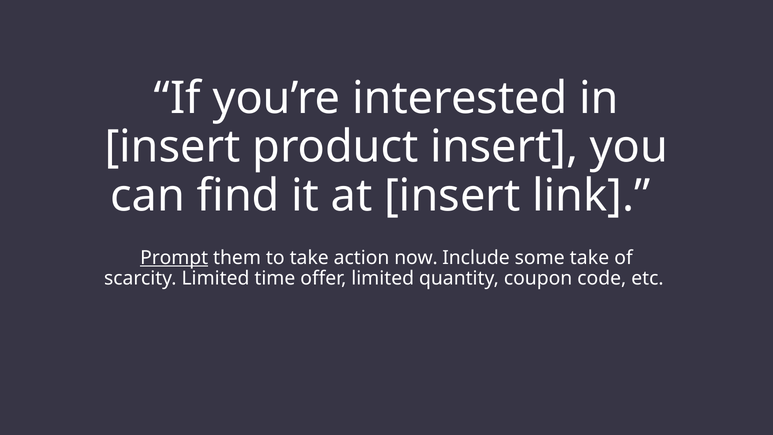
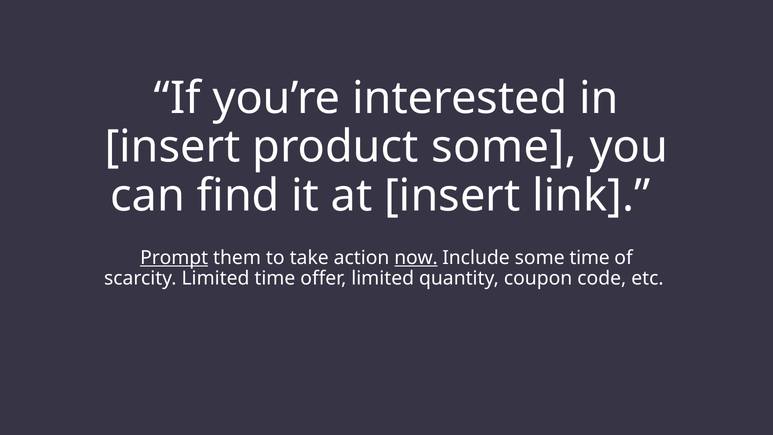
product insert: insert -> some (504, 147)
now underline: none -> present (416, 258)
some take: take -> time (590, 258)
